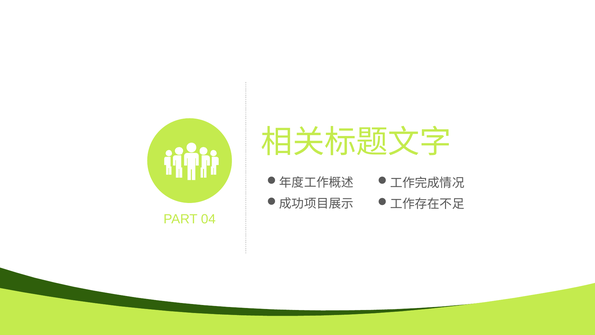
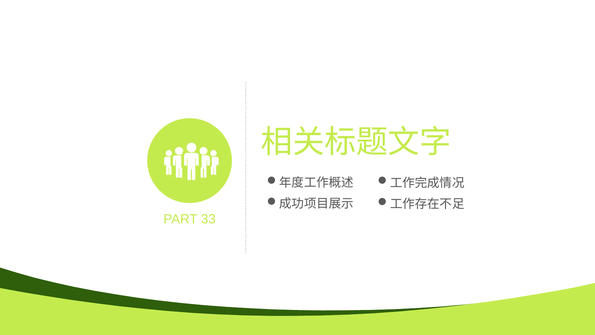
04: 04 -> 33 (208, 219)
